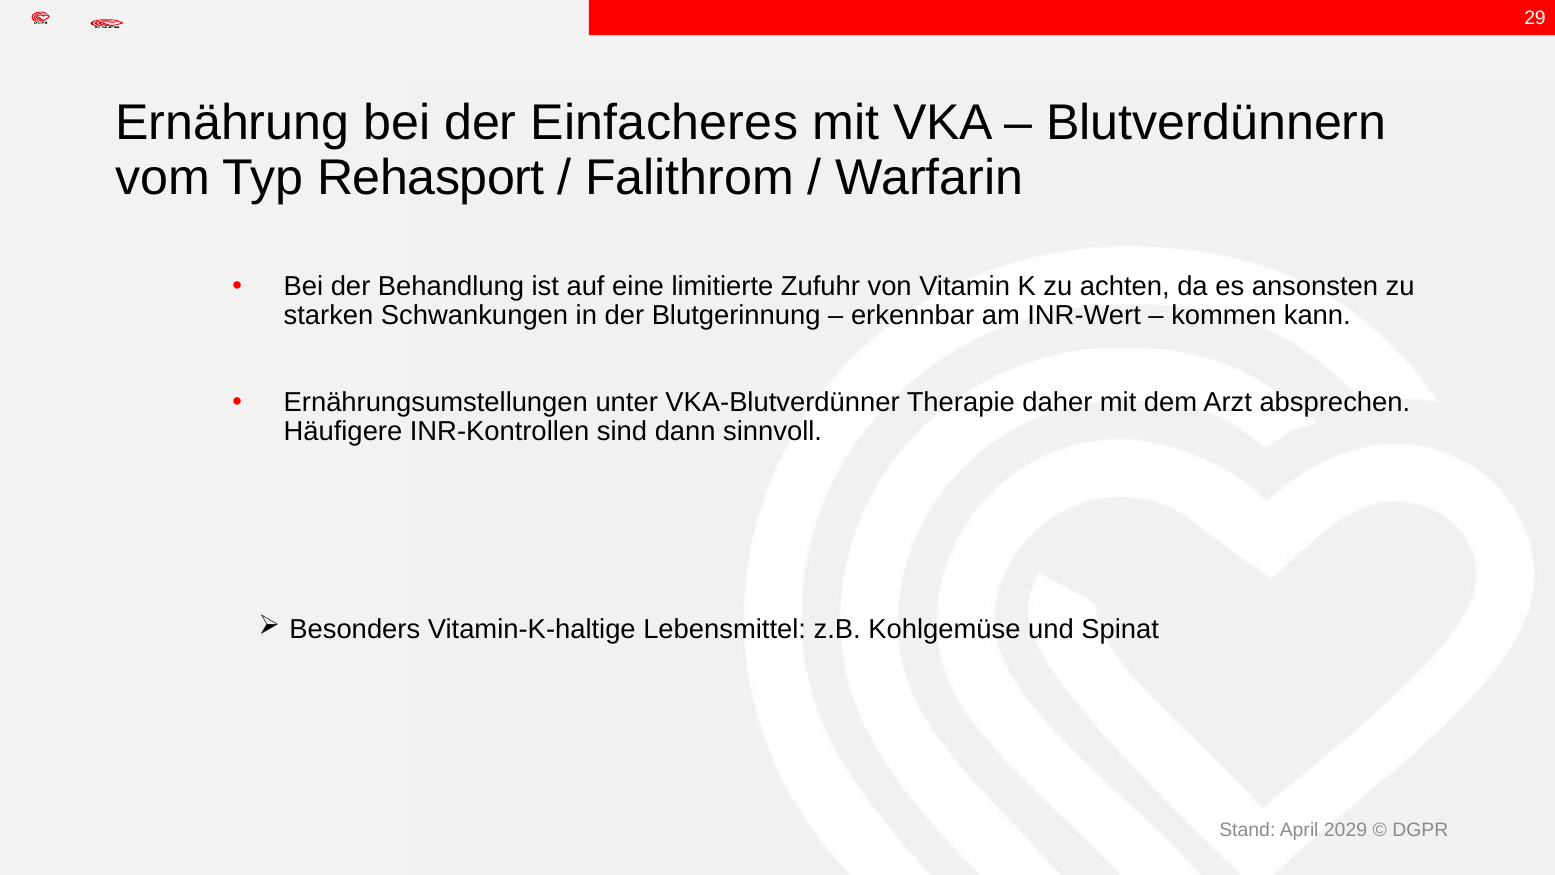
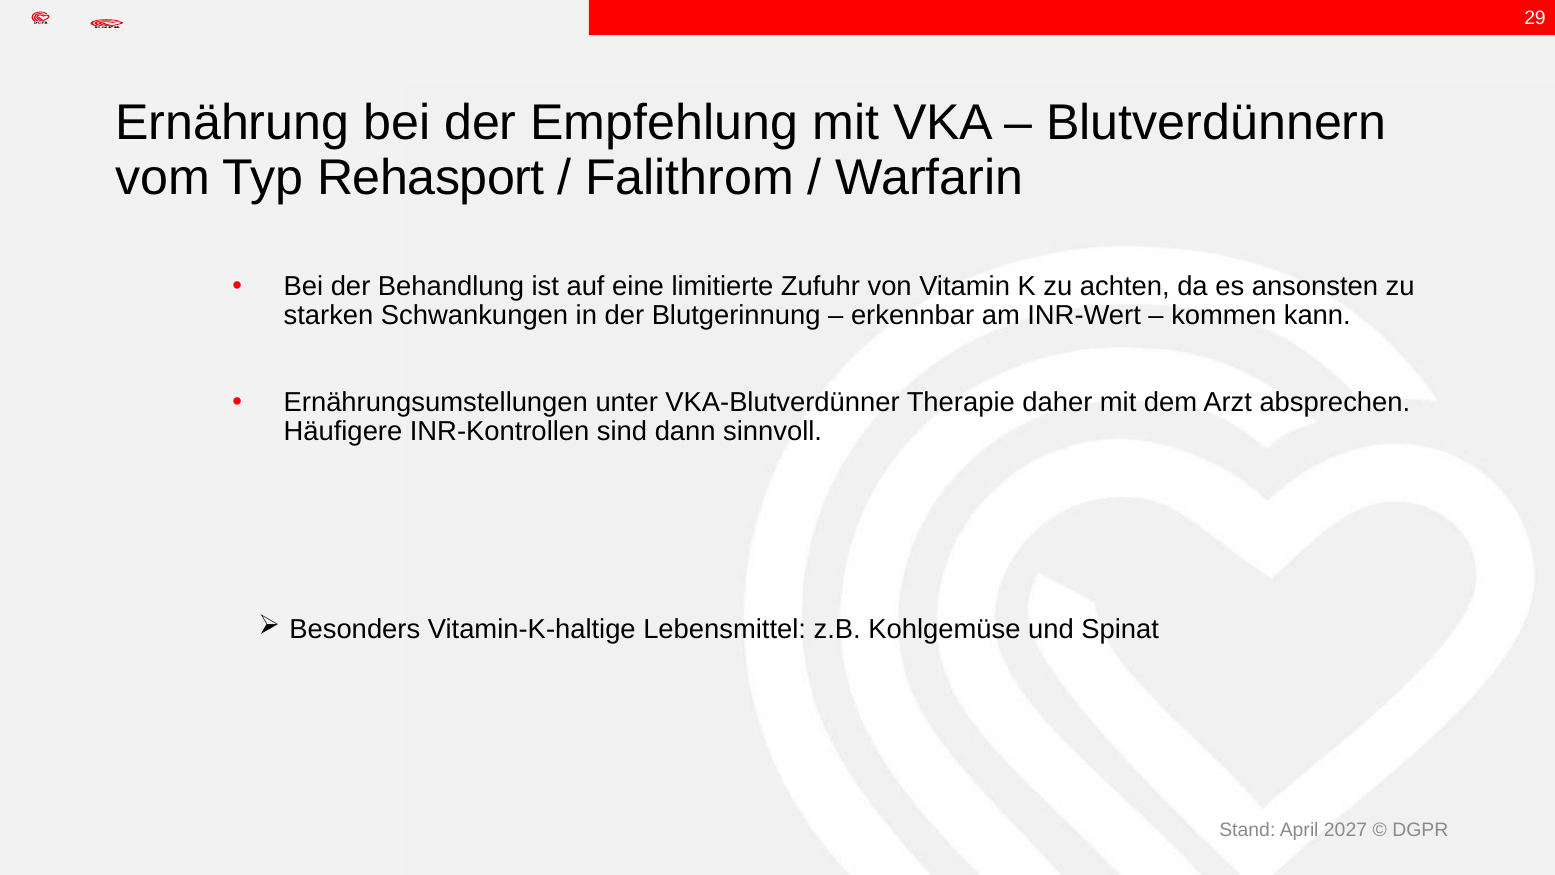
Einfacheres: Einfacheres -> Empfehlung (664, 123)
2029: 2029 -> 2027 (1346, 830)
